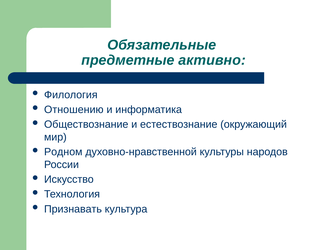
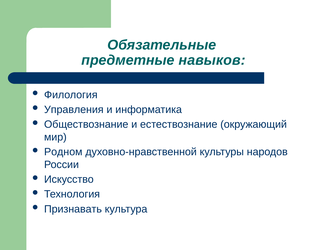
активно: активно -> навыков (212, 60)
Отношению: Отношению -> Управления (74, 109)
